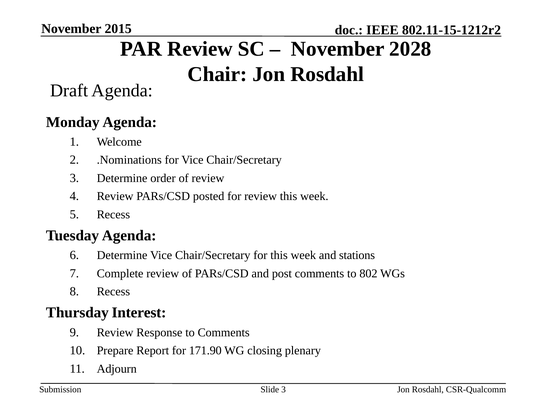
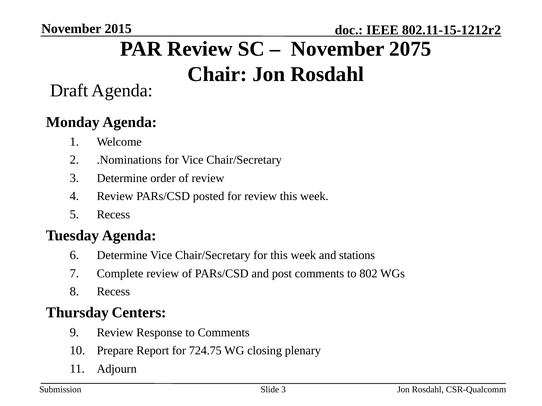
2028: 2028 -> 2075 (410, 49)
Interest: Interest -> Centers (139, 313)
171.90: 171.90 -> 724.75 (205, 351)
